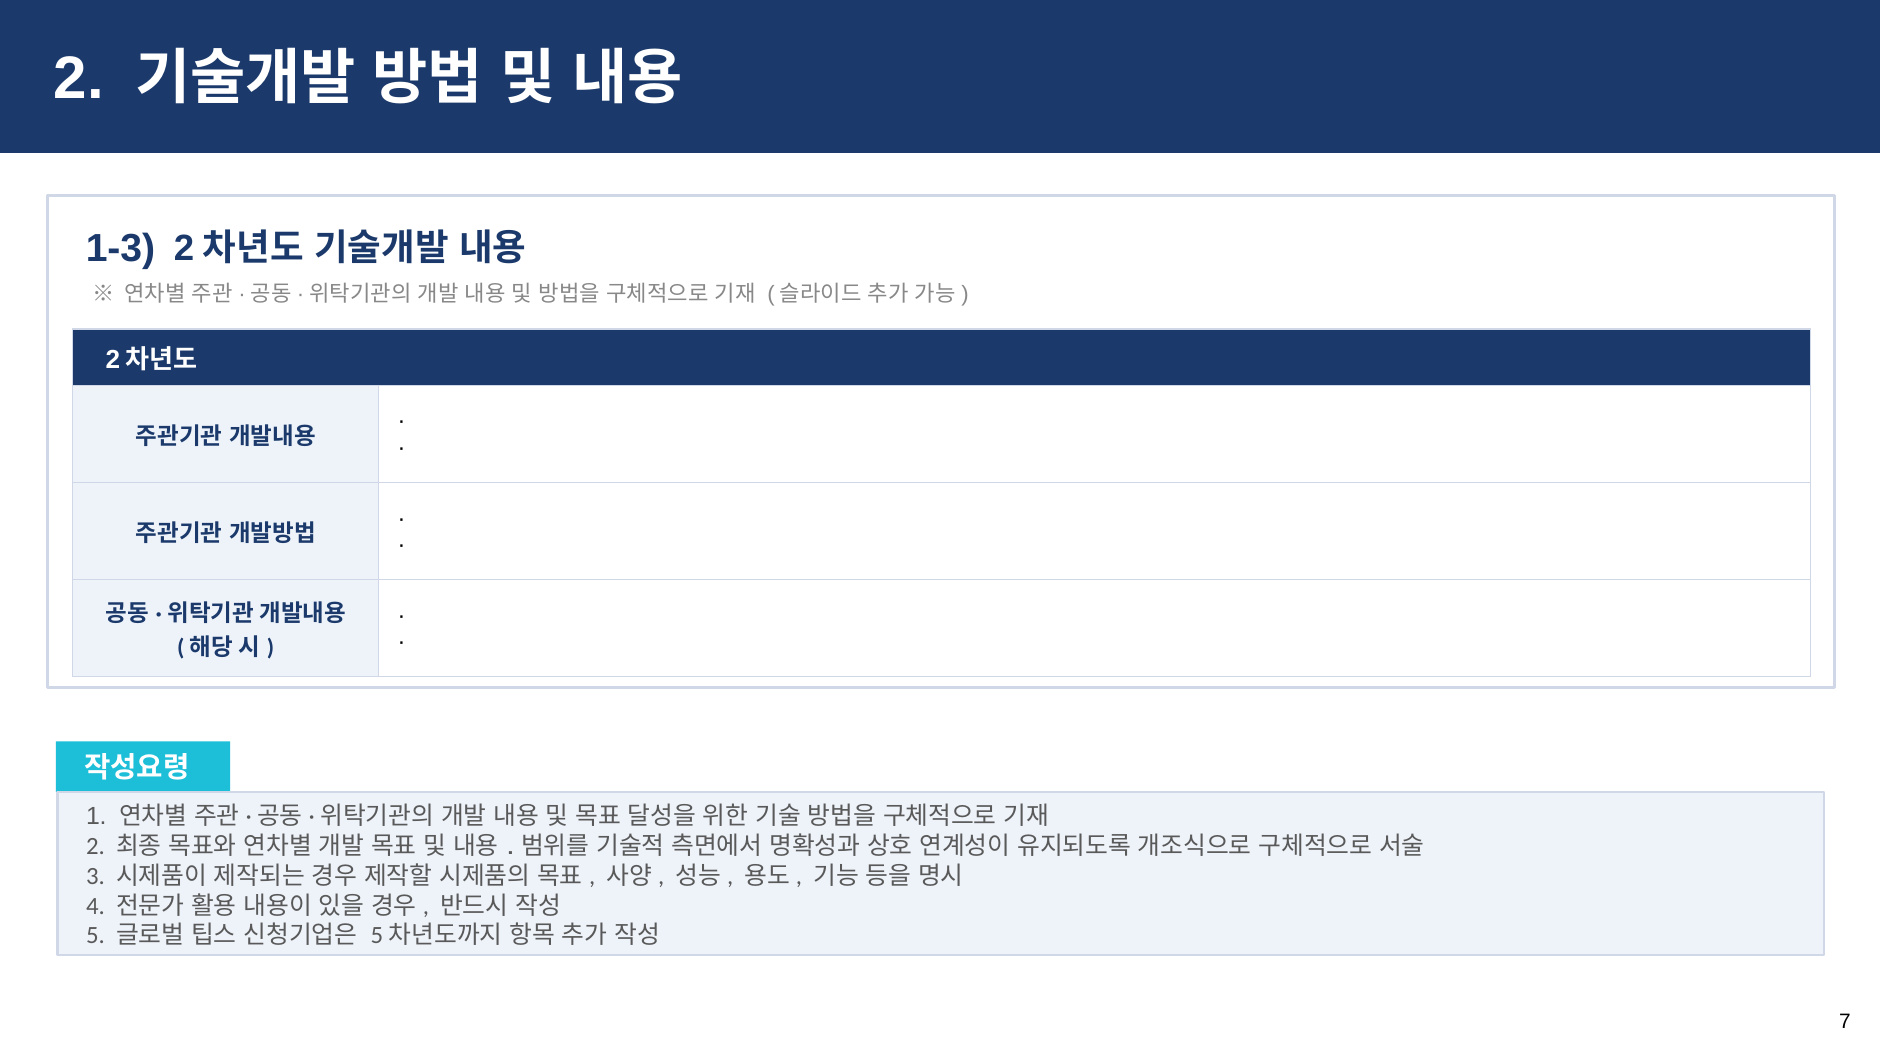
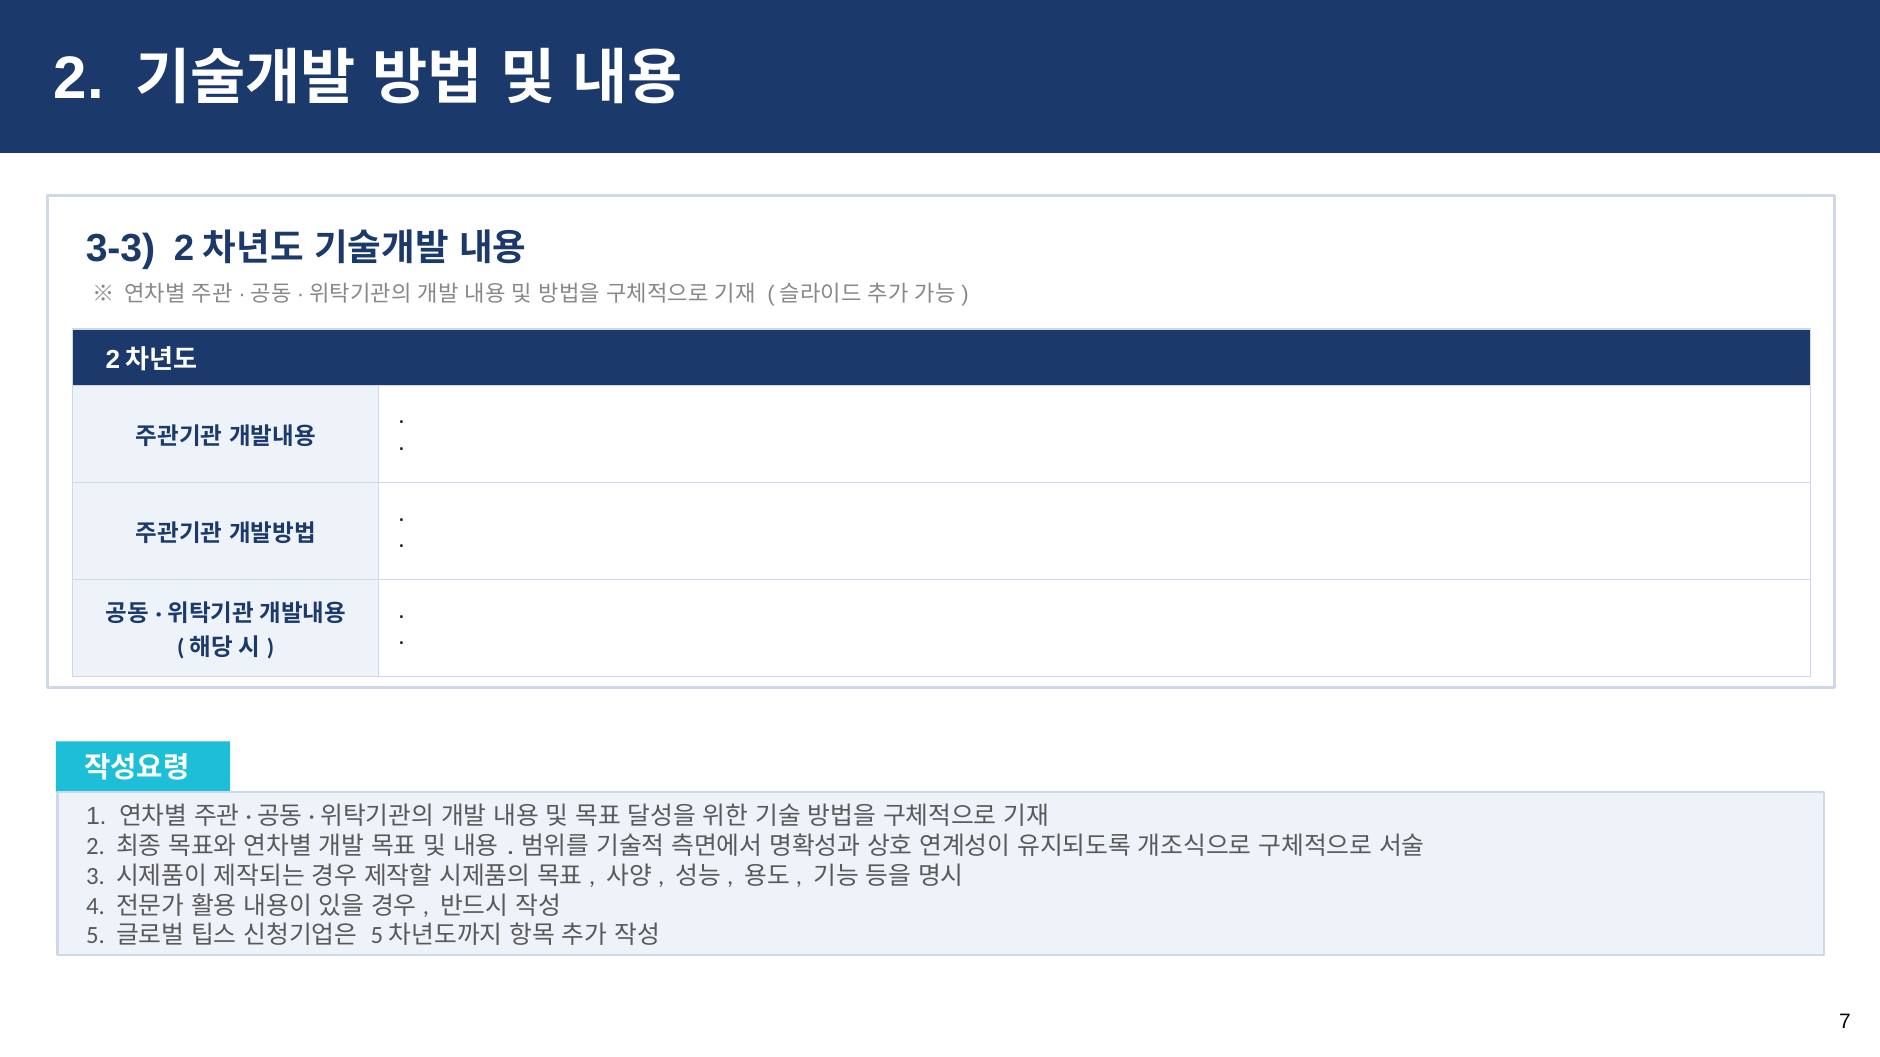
1-3: 1-3 -> 3-3 (121, 249)
